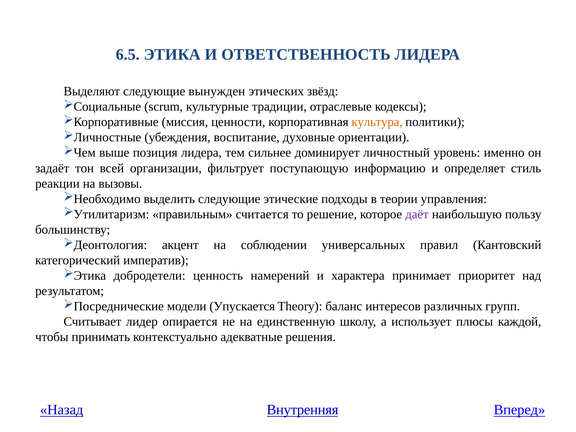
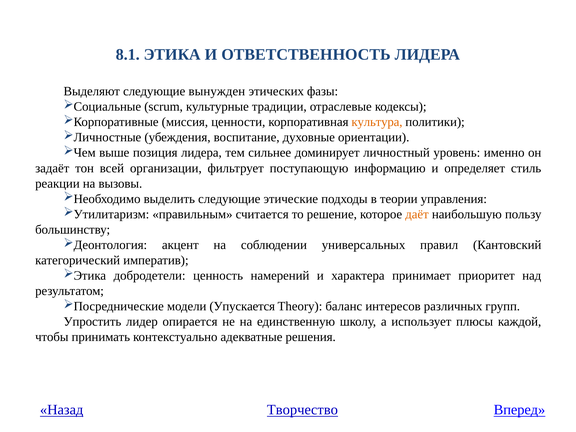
6.5: 6.5 -> 8.1 (128, 54)
звёзд: звёзд -> фазы (323, 91)
даёт colour: purple -> orange (417, 214)
Считывает: Считывает -> Упростить (92, 322)
Внутренняя: Внутренняя -> Творчество (302, 410)
